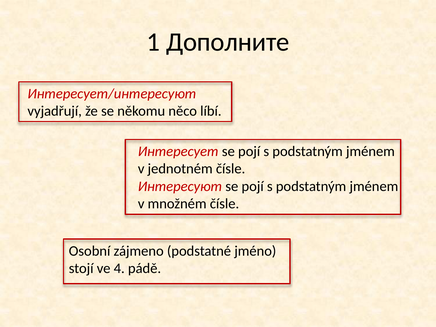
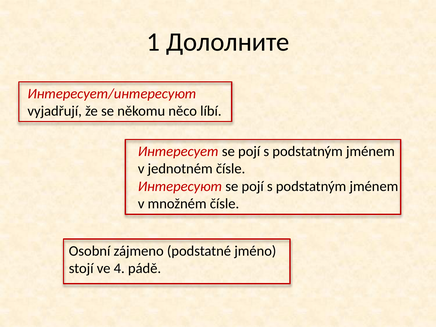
Дополните: Дополните -> Дололните (228, 42)
